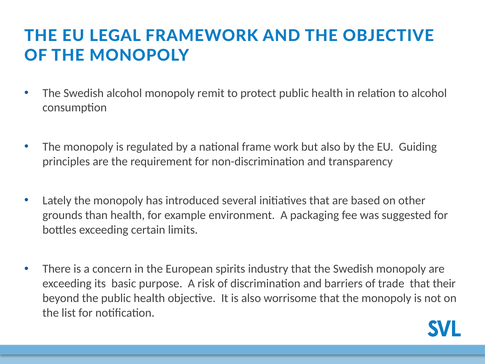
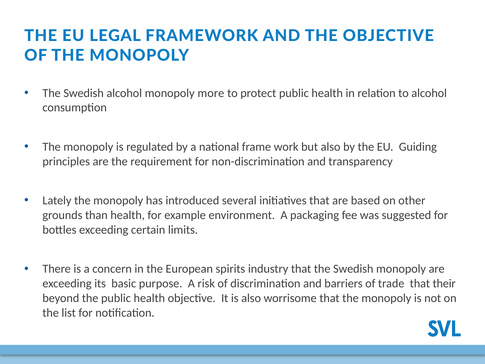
remit: remit -> more (211, 93)
